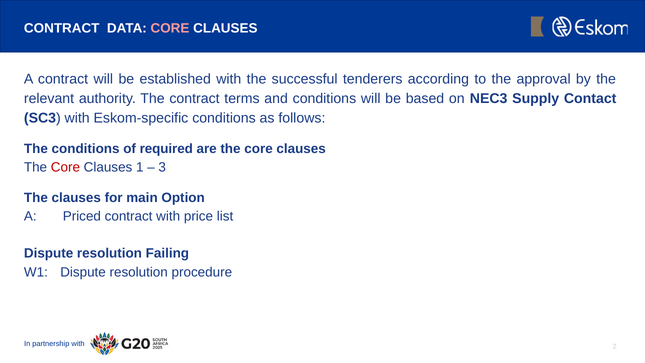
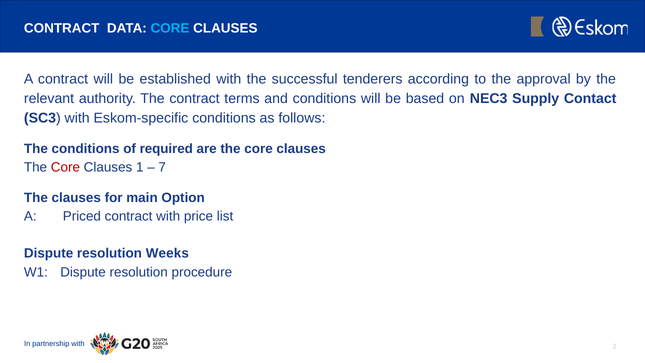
CORE colour: pink -> light blue (170, 28)
3: 3 -> 7 (162, 167)
Failing: Failing -> Weeks (167, 253)
